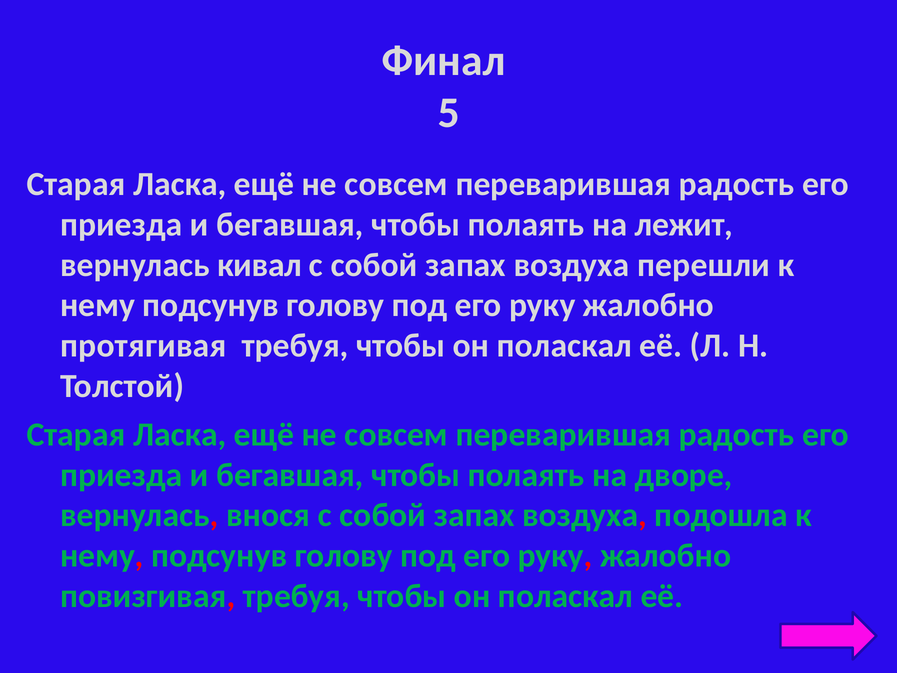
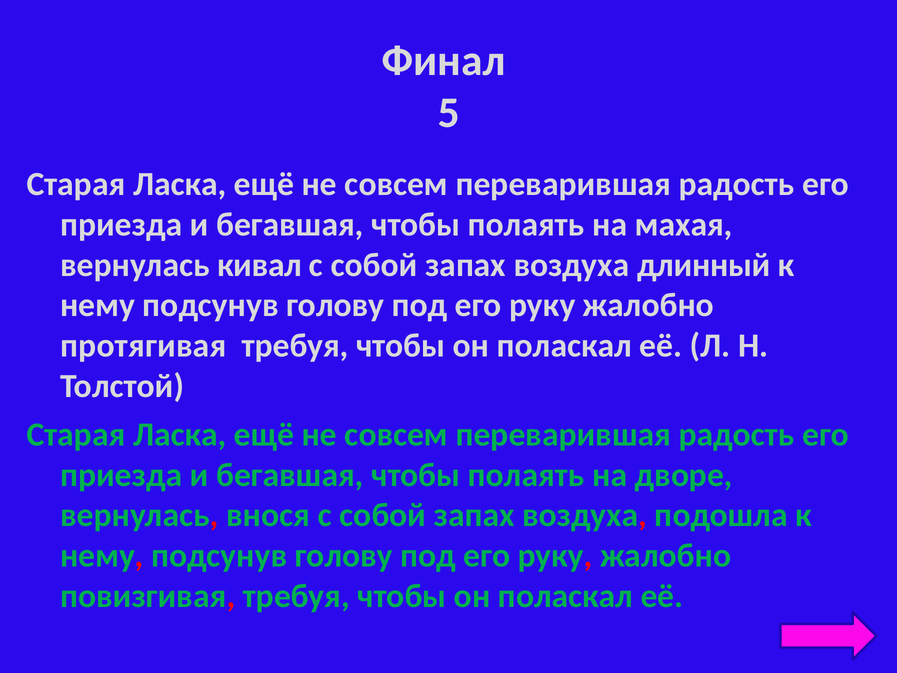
лежит: лежит -> махая (684, 224)
перешли: перешли -> длинный (704, 265)
